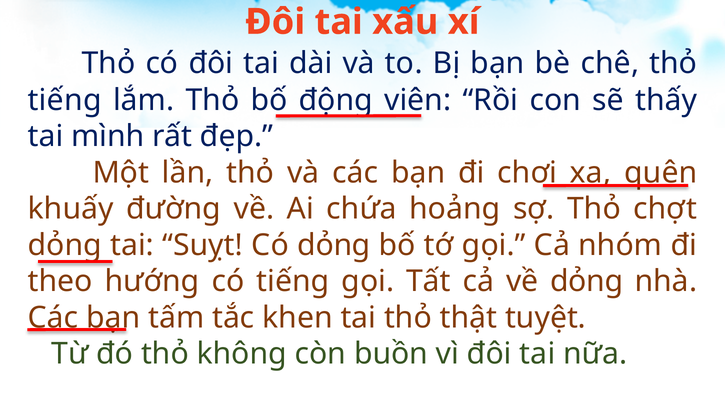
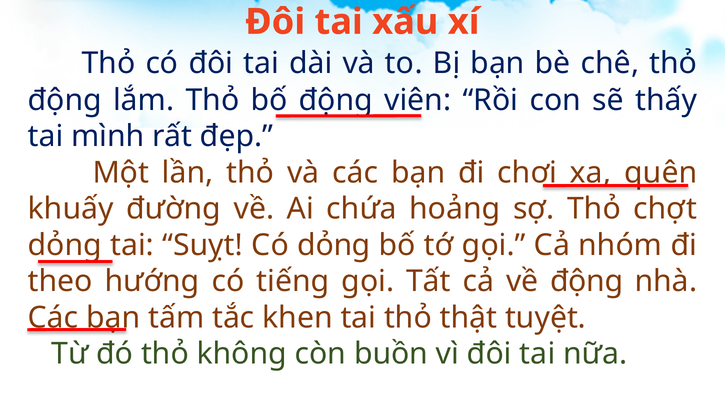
tiếng: tiếng -> động (65, 100)
về dỏng: dỏng -> động (587, 281)
